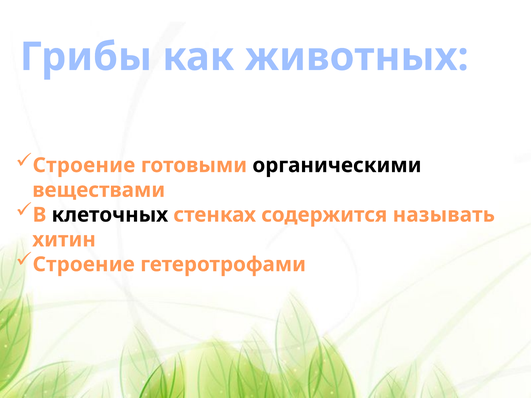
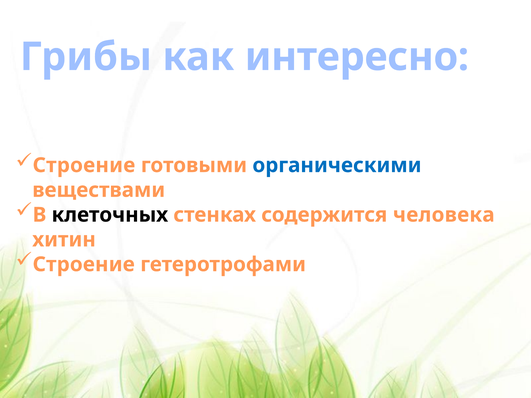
животных: животных -> интересно (357, 57)
органическими colour: black -> blue (337, 165)
называть: называть -> человека (444, 215)
